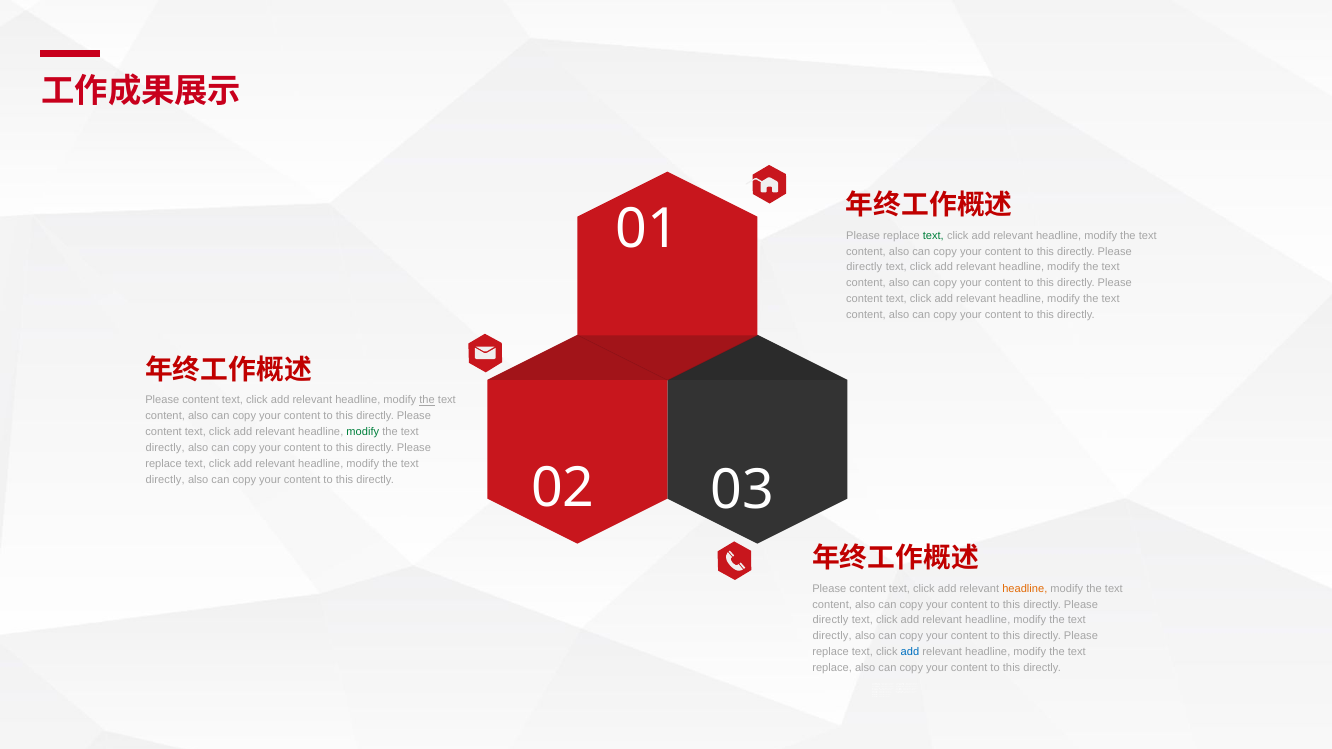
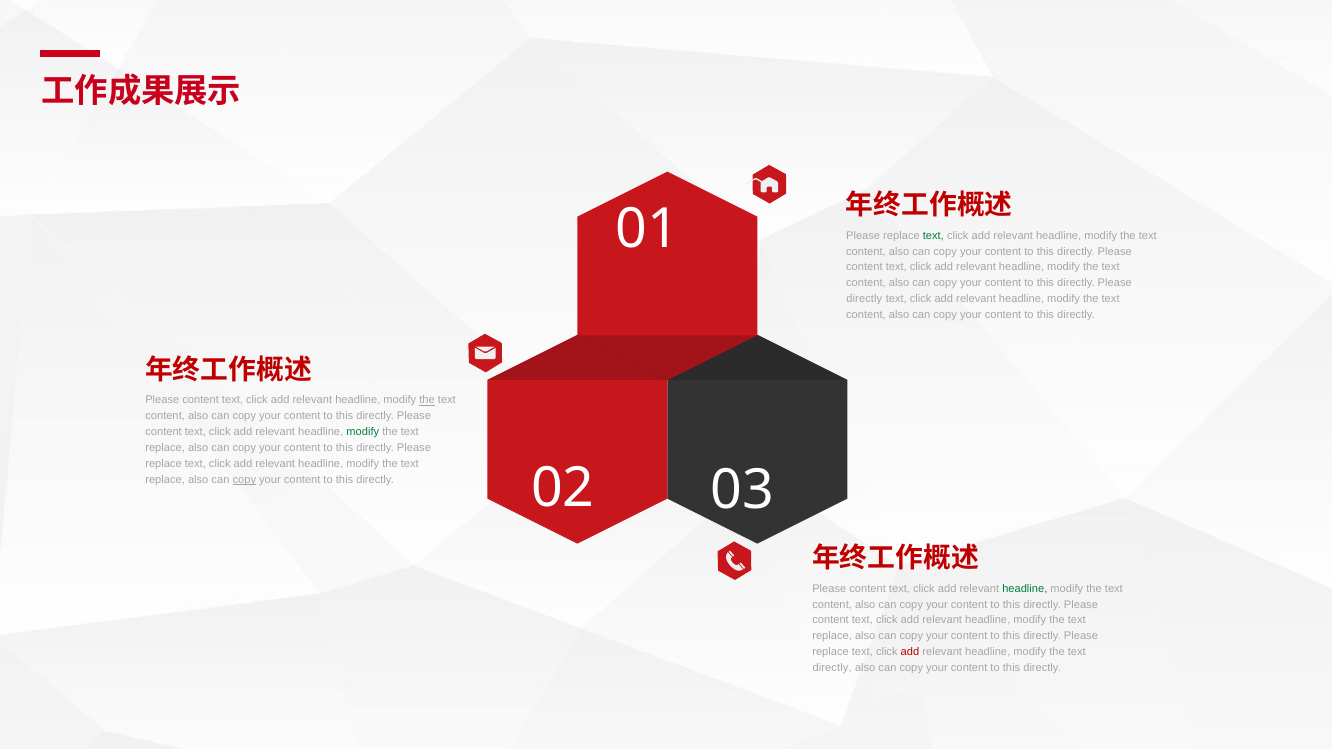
directly: directly -> content (864, 267)
content: content -> directly (864, 299)
directly: directly -> replace (165, 448)
directly: directly -> replace (165, 480)
copy underline: none -> present (244, 480)
headline colour: orange -> green (1025, 589)
directly: directly -> content (831, 621)
directly: directly -> replace (832, 636)
add colour: blue -> red (910, 652)
replace: replace -> directly (832, 668)
